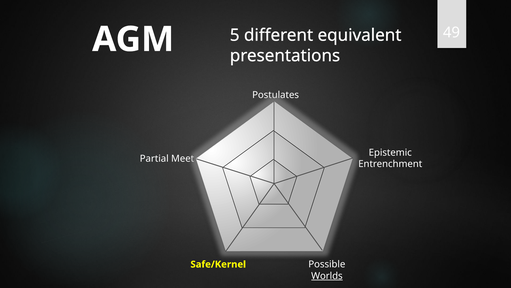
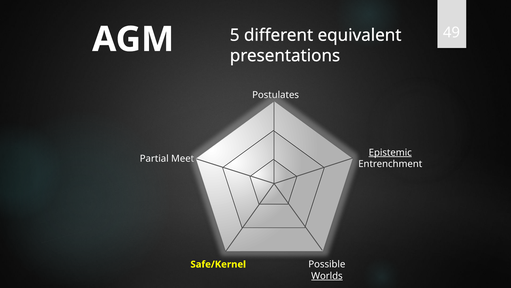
Epistemic underline: none -> present (390, 152)
